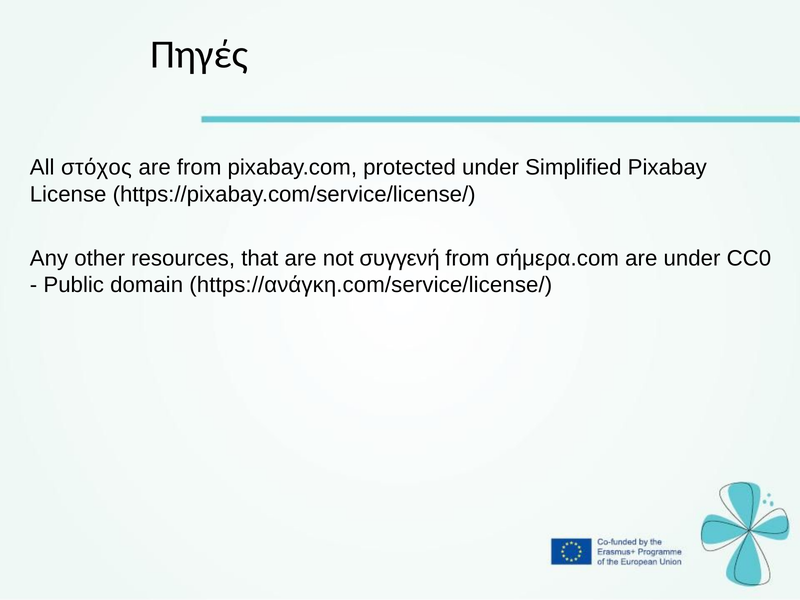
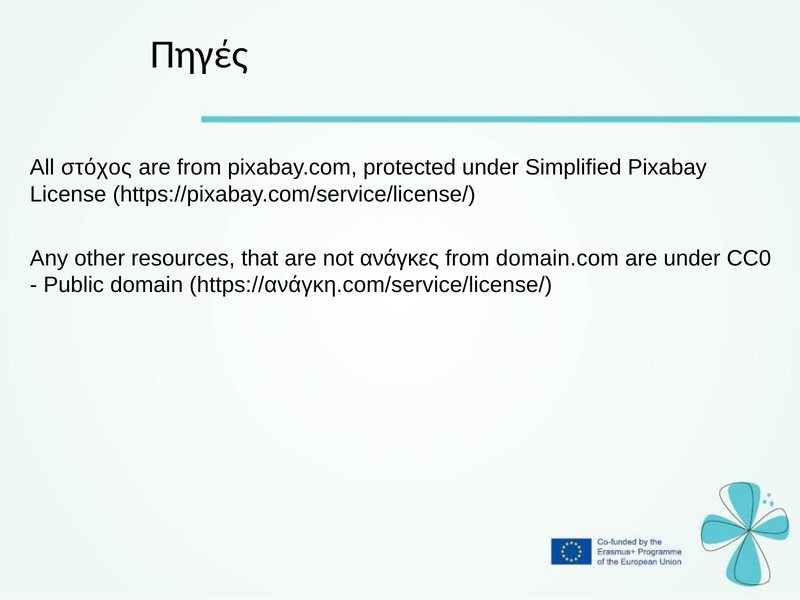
συγγενή: συγγενή -> ανάγκες (399, 258)
σήμερα.com: σήμερα.com -> domain.com (557, 258)
